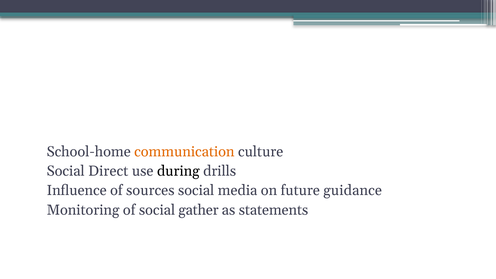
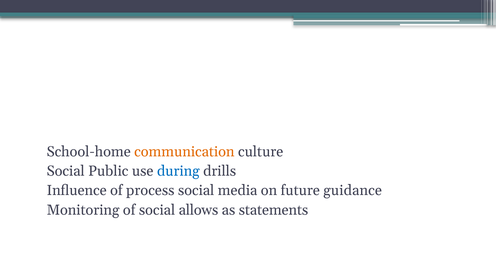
Direct: Direct -> Public (108, 171)
during colour: black -> blue (178, 171)
sources: sources -> process (150, 191)
gather: gather -> allows (199, 210)
